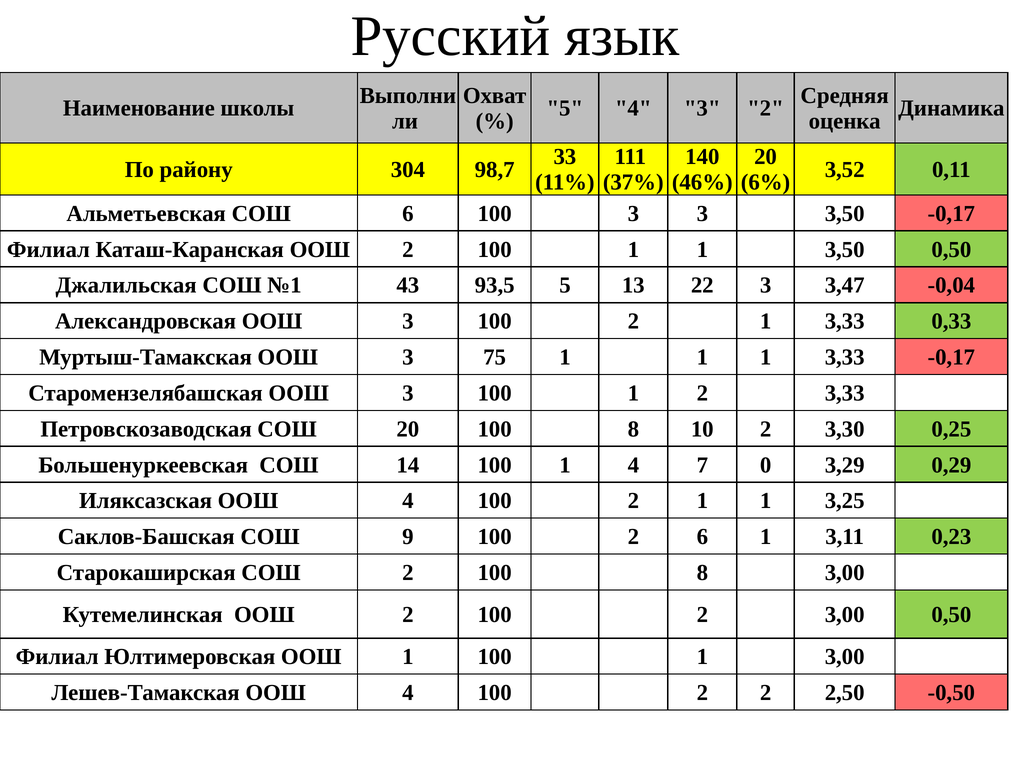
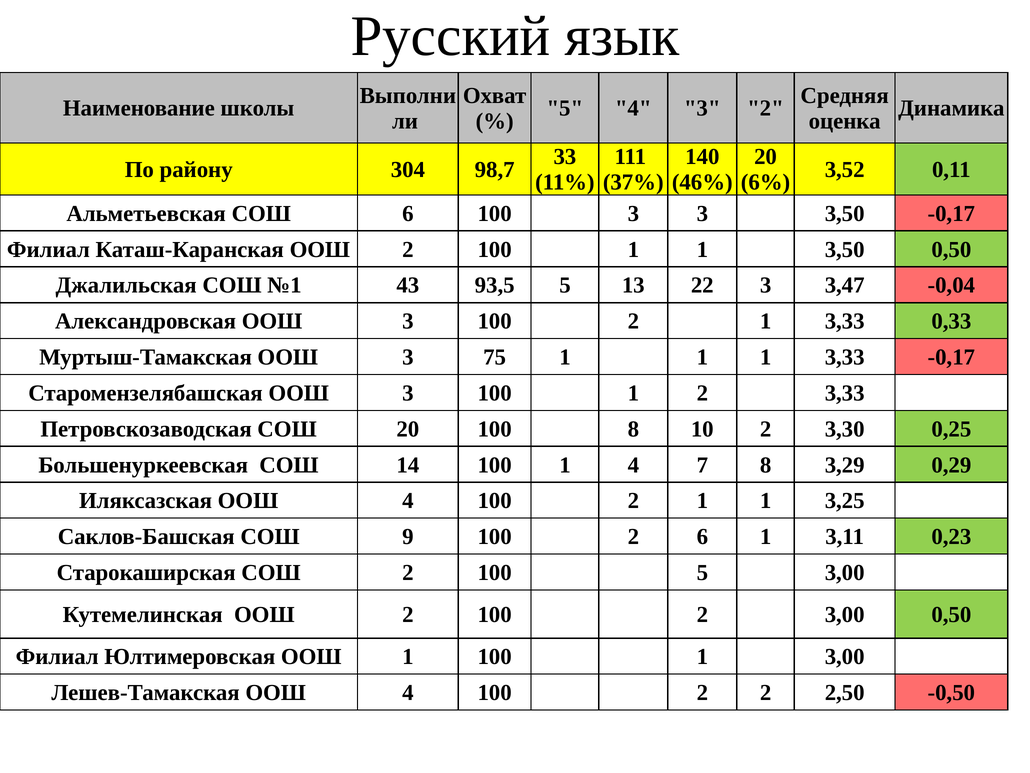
7 0: 0 -> 8 (766, 465)
2 100 8: 8 -> 5 (702, 572)
